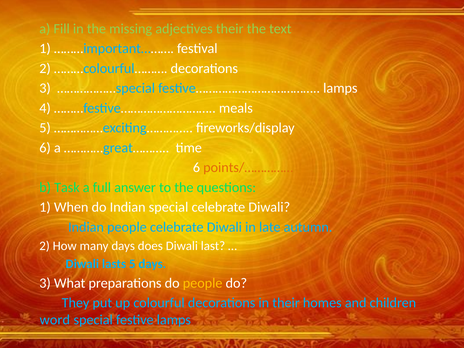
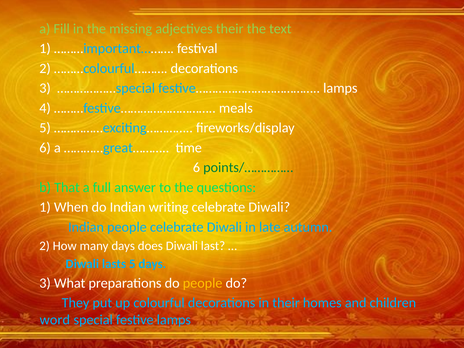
points/…………… colour: orange -> green (248, 168)
Task: Task -> That (67, 187)
Indian special: special -> writing (169, 207)
